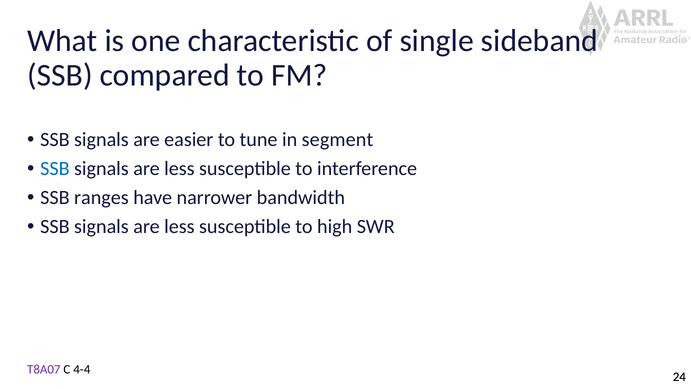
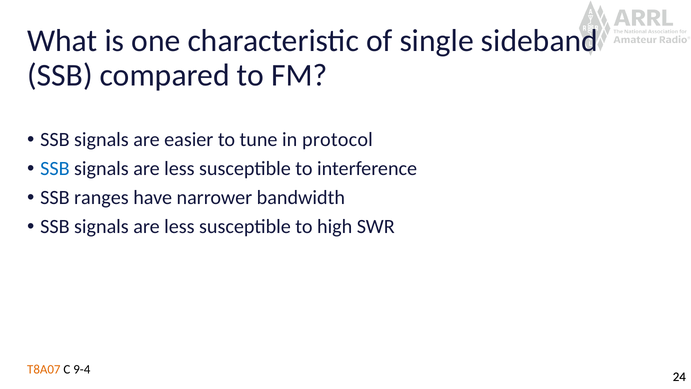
segment: segment -> protocol (337, 140)
T8A07 colour: purple -> orange (44, 369)
4-4: 4-4 -> 9-4 (82, 369)
